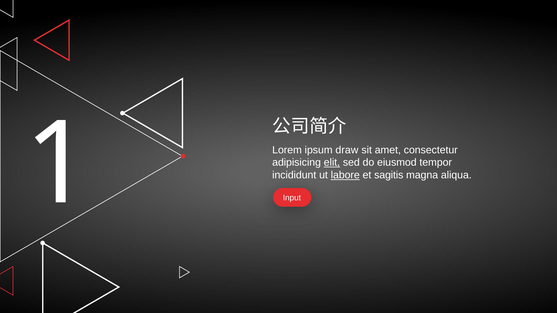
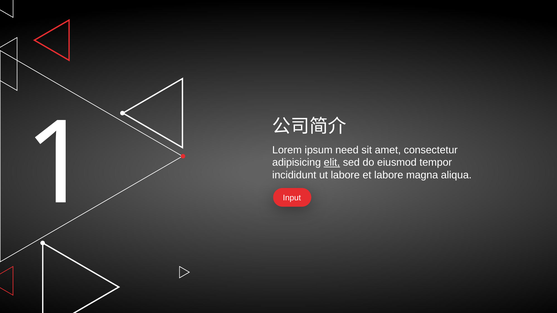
draw: draw -> need (347, 150)
labore underline: present -> none (345, 175)
et sagitis: sagitis -> labore (389, 175)
